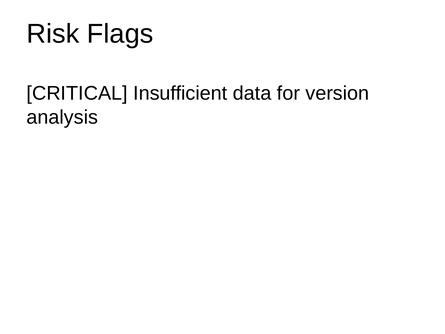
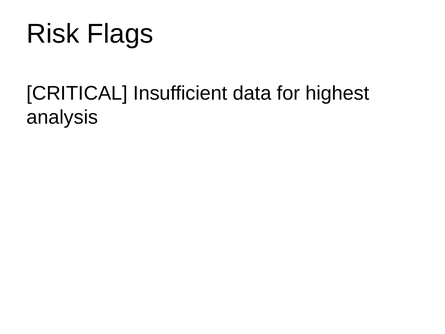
version: version -> highest (337, 93)
